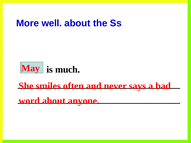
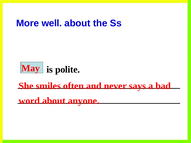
much: much -> polite (68, 70)
